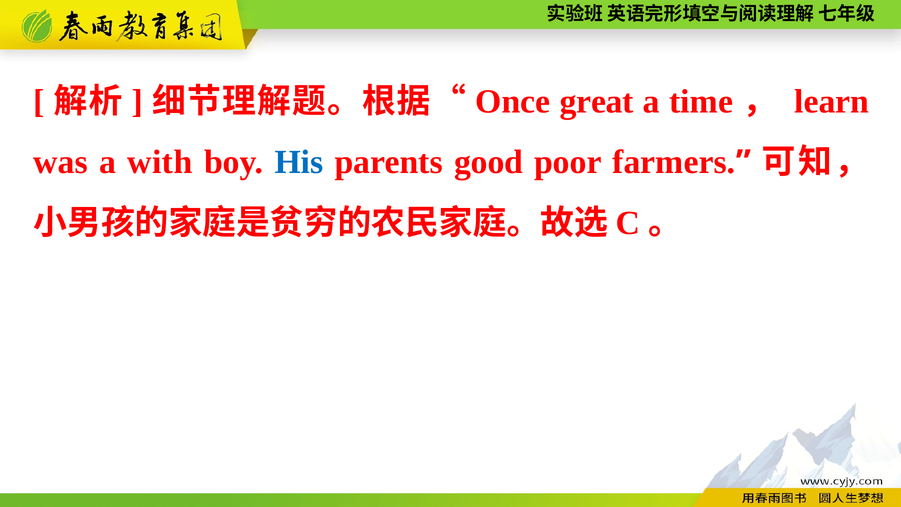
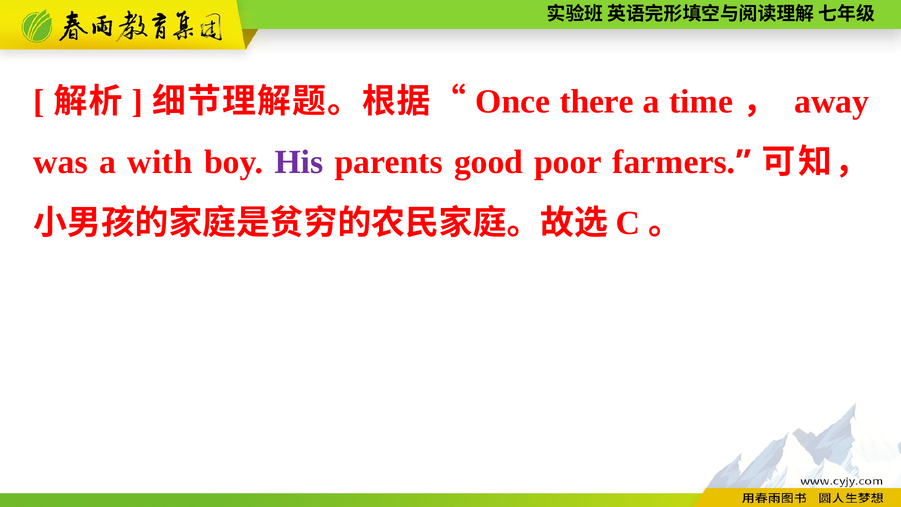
great: great -> there (597, 101)
learn: learn -> away (832, 101)
His colour: blue -> purple (299, 162)
